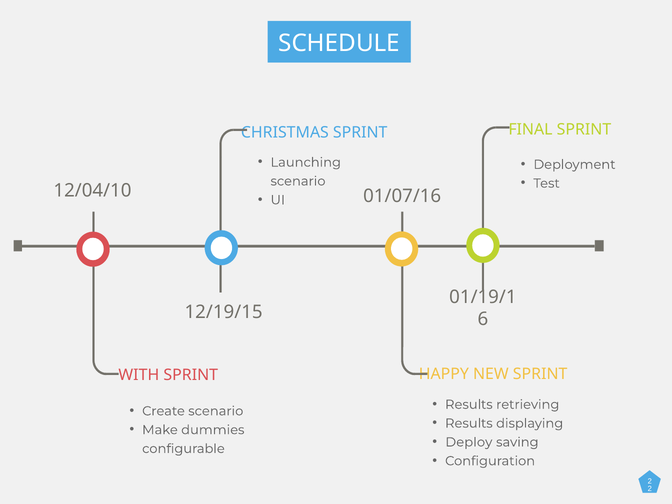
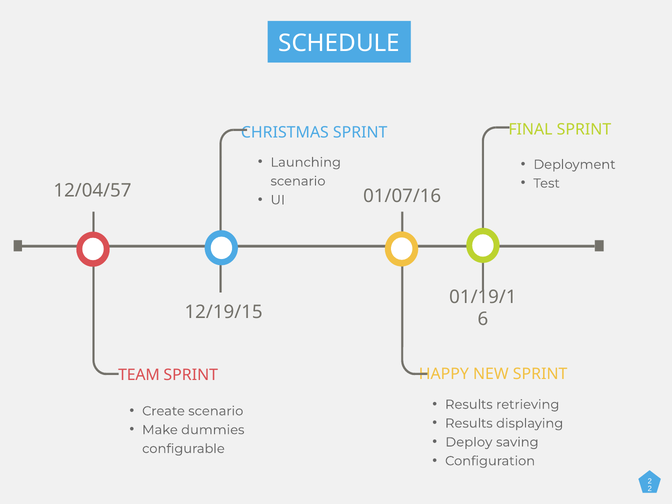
12/04/10: 12/04/10 -> 12/04/57 (92, 190)
WITH: WITH -> TEAM (139, 375)
